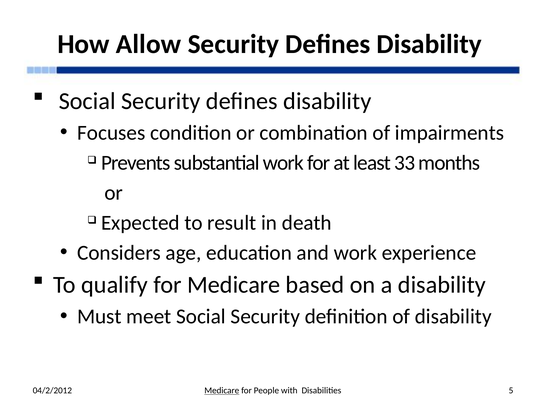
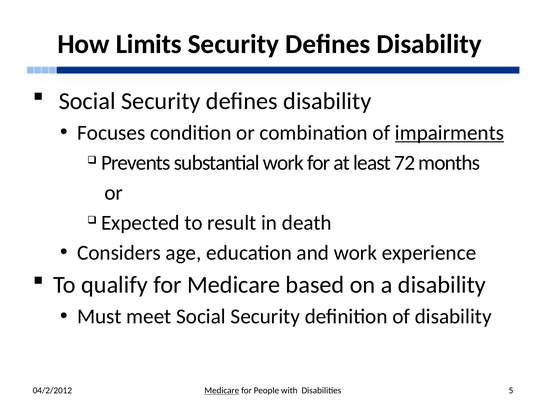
Allow: Allow -> Limits (149, 44)
impairments underline: none -> present (450, 133)
33: 33 -> 72 (405, 163)
